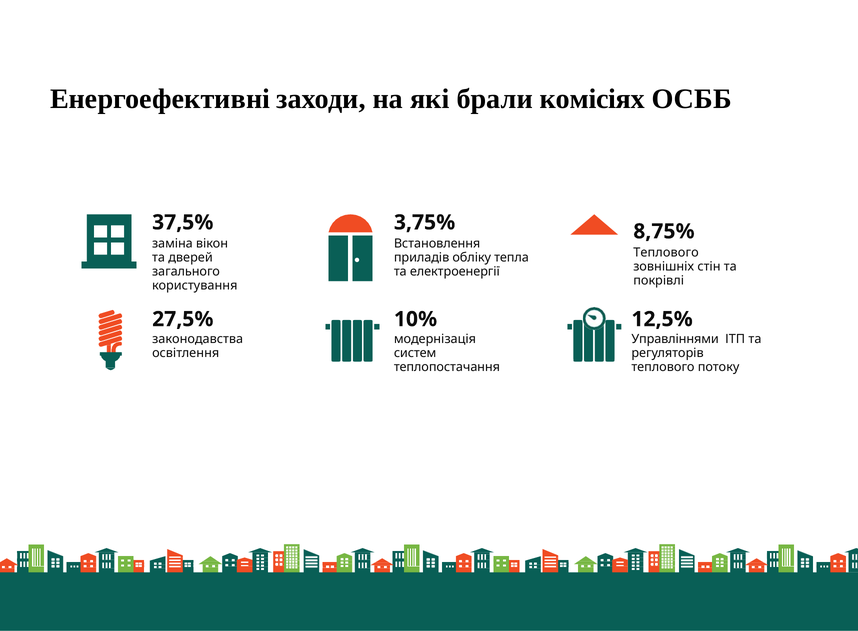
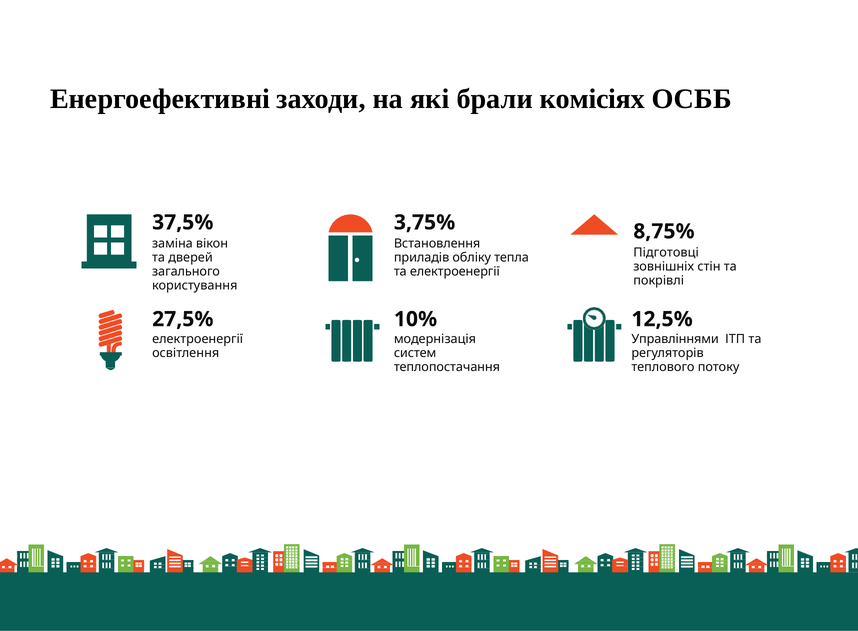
Теплового: Теплового -> Підготовці (666, 252)
законодавства: законодавства -> електроенергії (198, 339)
